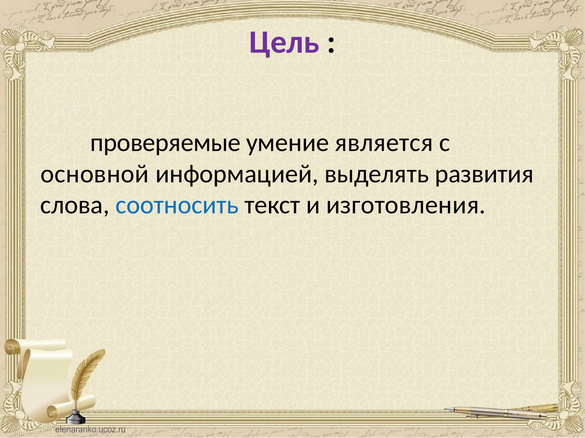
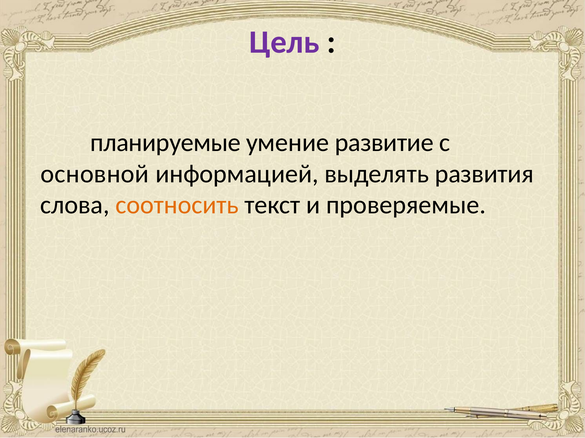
проверяемые: проверяемые -> планируемые (165, 143)
является: является -> развитие (384, 143)
соотносить colour: blue -> orange (177, 205)
изготовления: изготовления -> проверяемые (406, 205)
